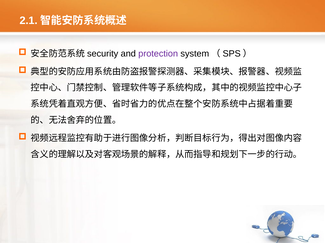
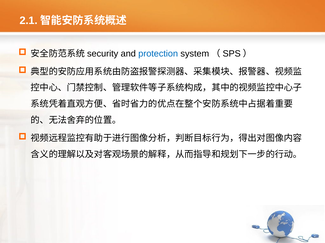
protection colour: purple -> blue (158, 54)
